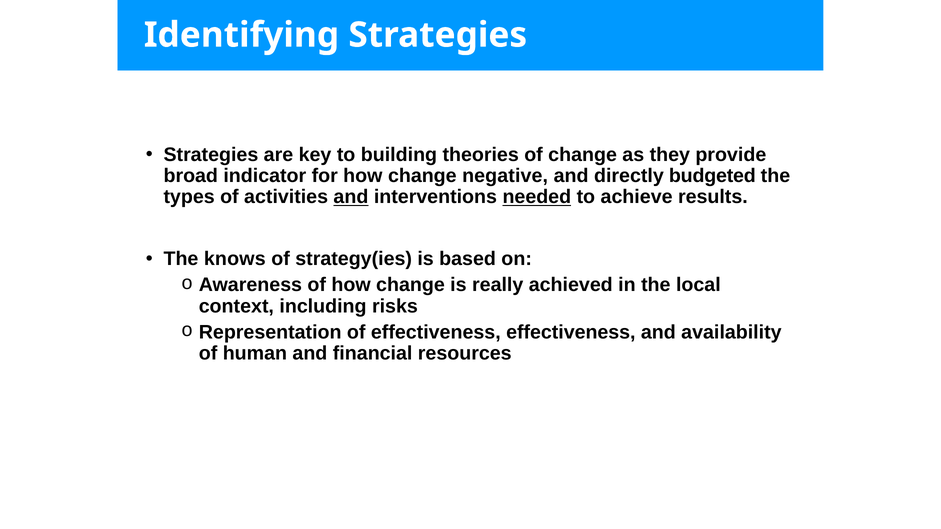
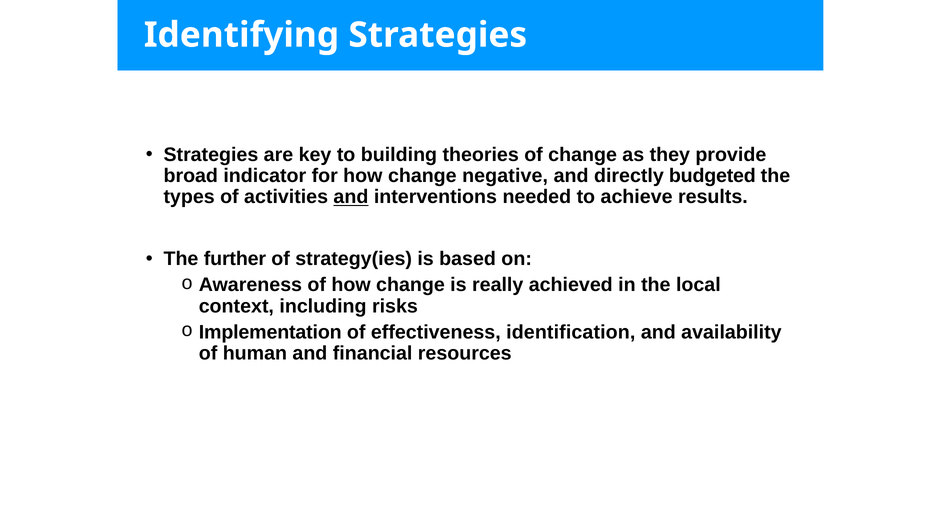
needed underline: present -> none (537, 197)
knows: knows -> further (235, 259)
Representation: Representation -> Implementation (270, 332)
effectiveness effectiveness: effectiveness -> identification (571, 332)
